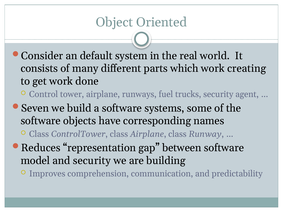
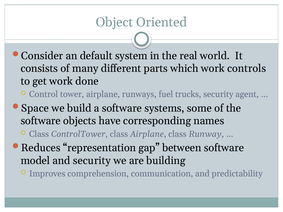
creating: creating -> controls (247, 69)
Seven: Seven -> Space (35, 108)
